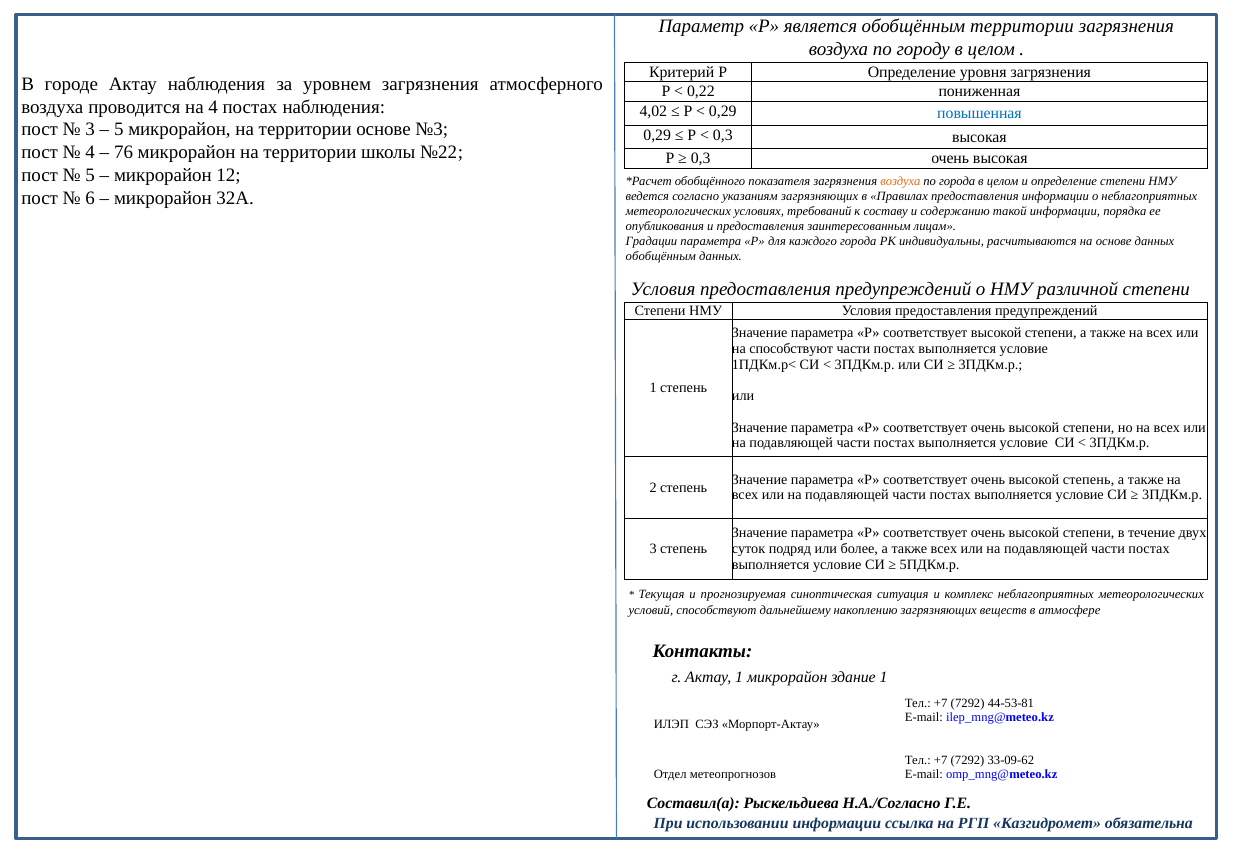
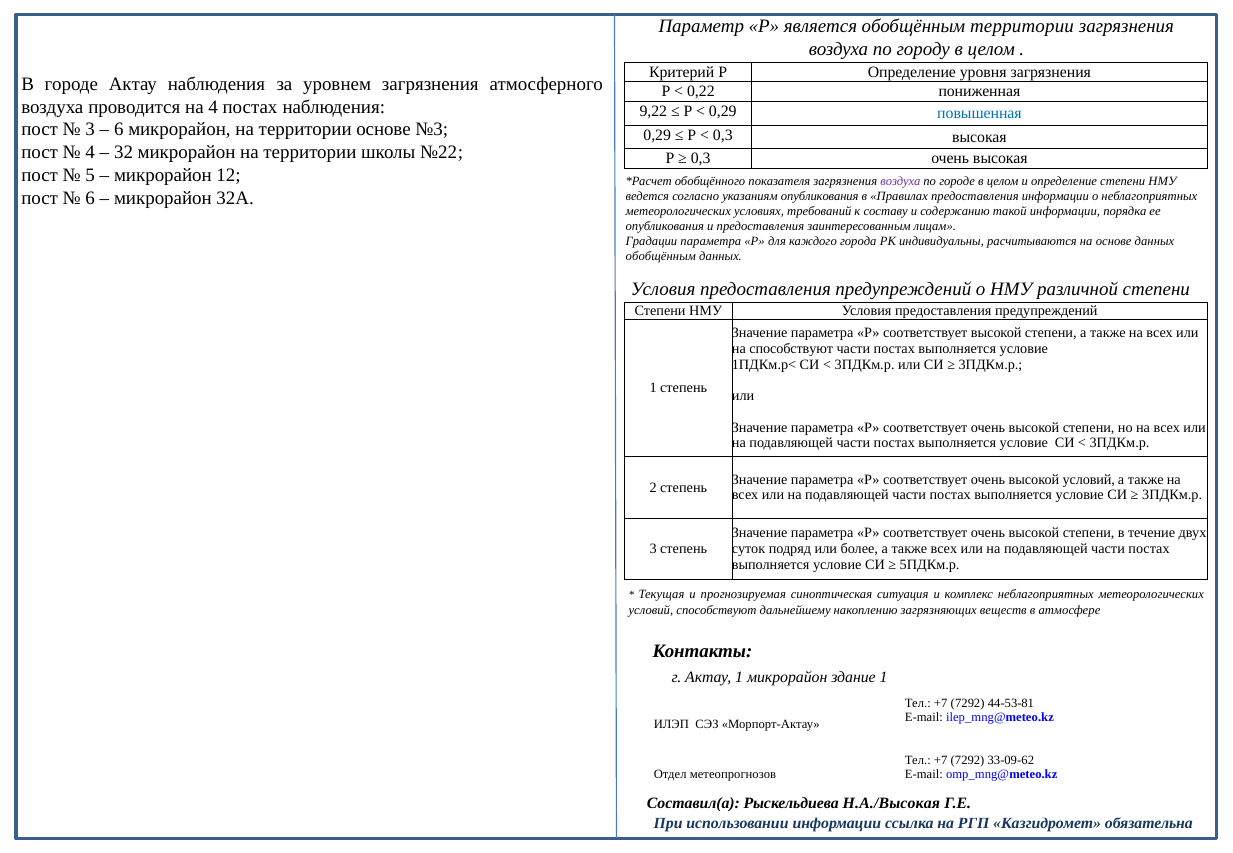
4,02: 4,02 -> 9,22 (653, 112)
5: 5 -> 6 (119, 130)
76: 76 -> 32 (124, 152)
воздуха colour: orange -> purple (900, 181)
по города: города -> городе (957, 181)
указаниям загрязняющих: загрязняющих -> опубликования (820, 196)
высокой степень: степень -> условий (1089, 480)
Н.А./Согласно: Н.А./Согласно -> Н.А./Высокая (891, 804)
